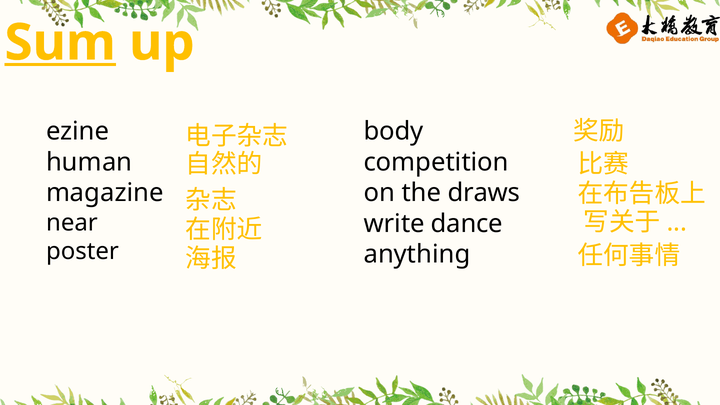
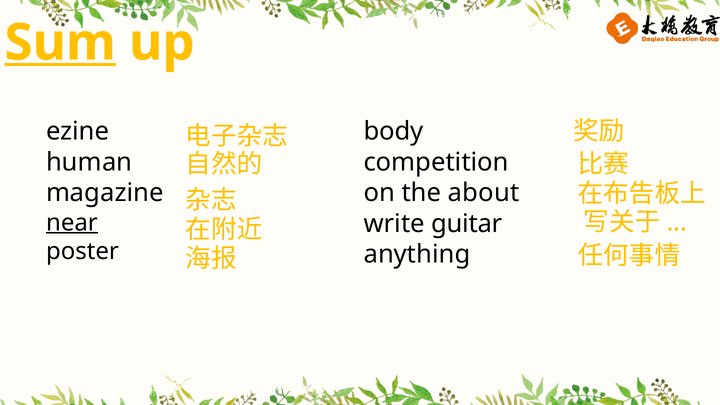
draws: draws -> about (484, 193)
near underline: none -> present (72, 223)
dance: dance -> guitar (467, 224)
